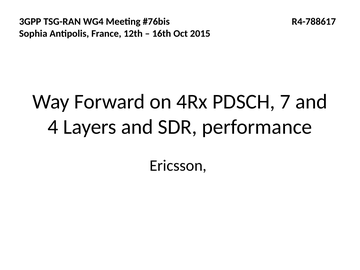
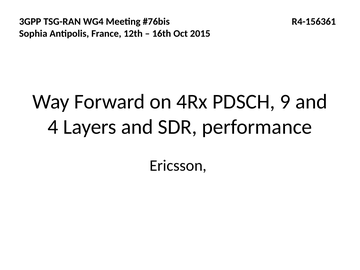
R4-788617: R4-788617 -> R4-156361 (314, 22)
7: 7 -> 9 (285, 102)
